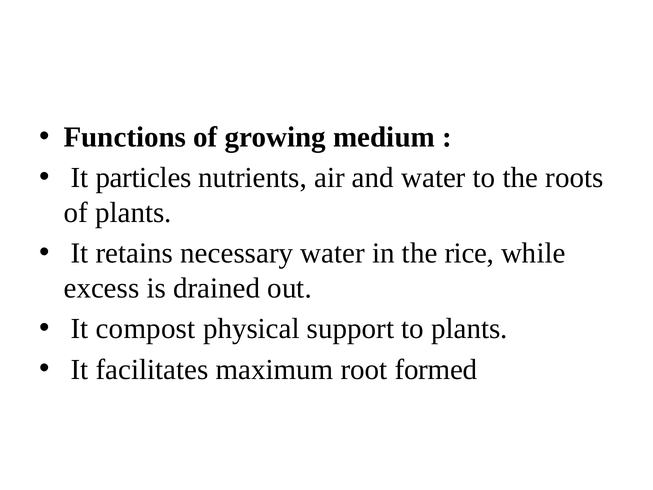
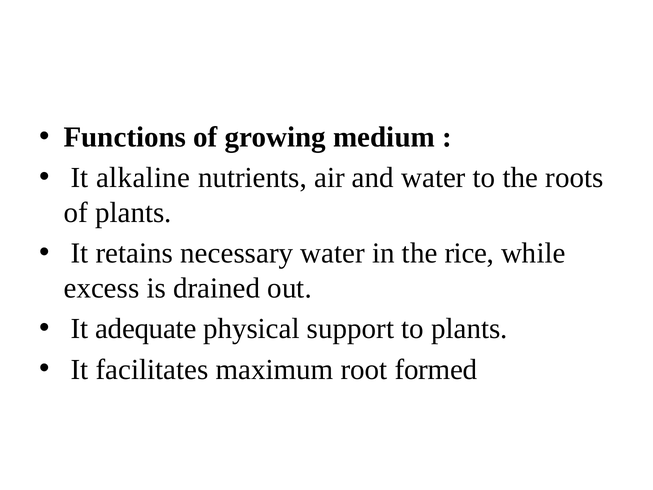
particles: particles -> alkaline (143, 178)
compost: compost -> adequate (146, 329)
